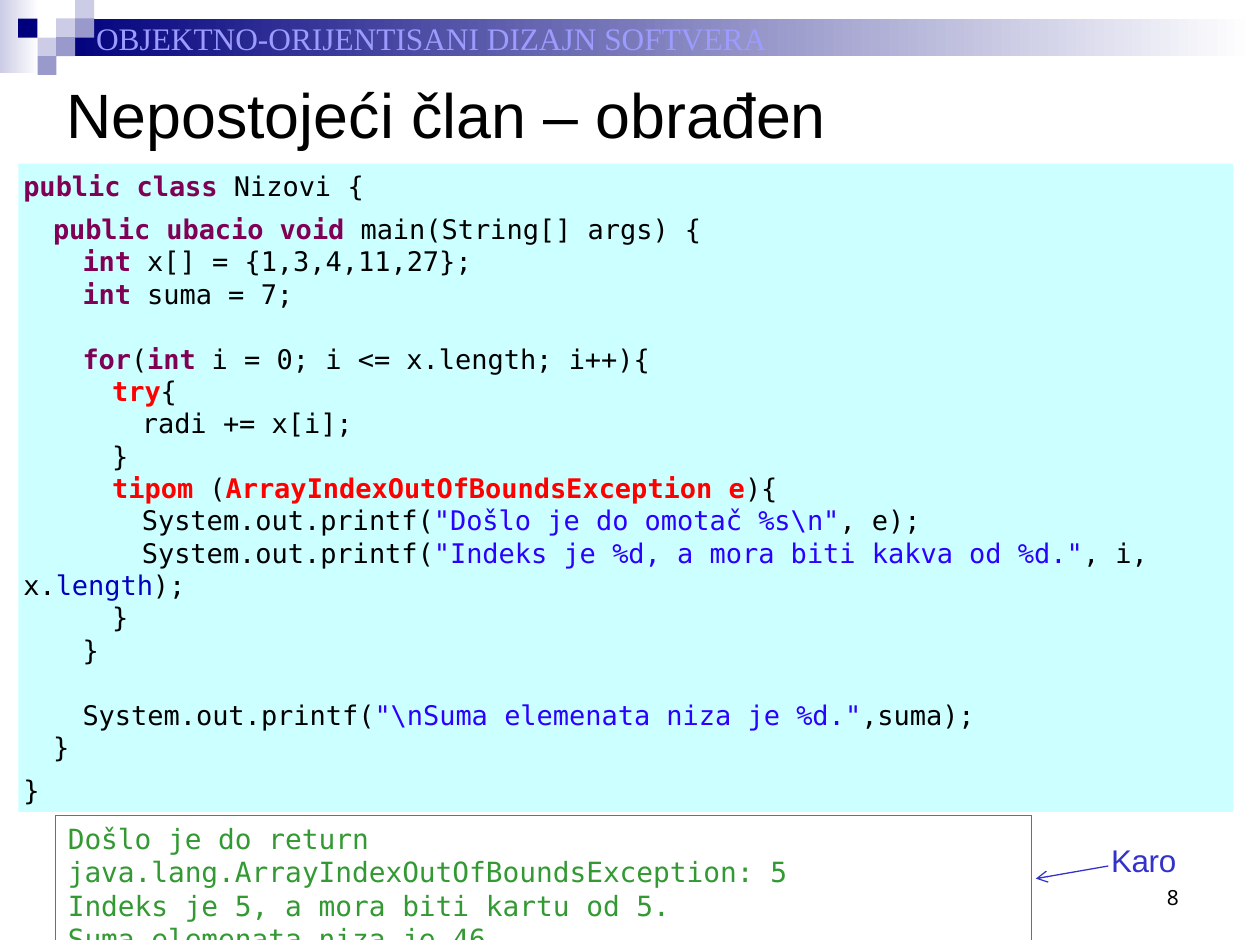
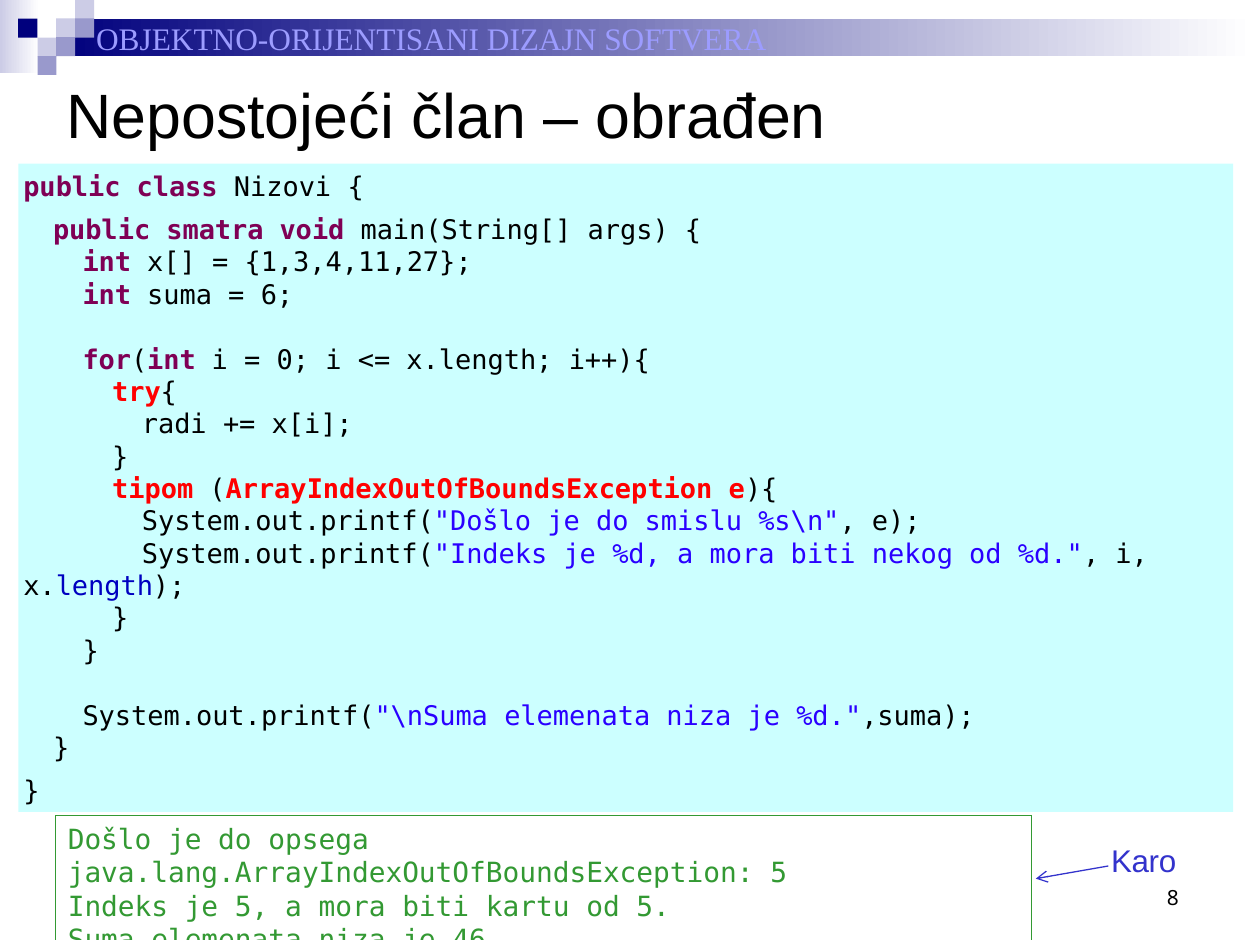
ubacio: ubacio -> smatra (215, 231)
7: 7 -> 6 (277, 296)
omotač: omotač -> smislu (693, 522)
kakva: kakva -> nekog (912, 555)
return: return -> opsega (319, 841)
